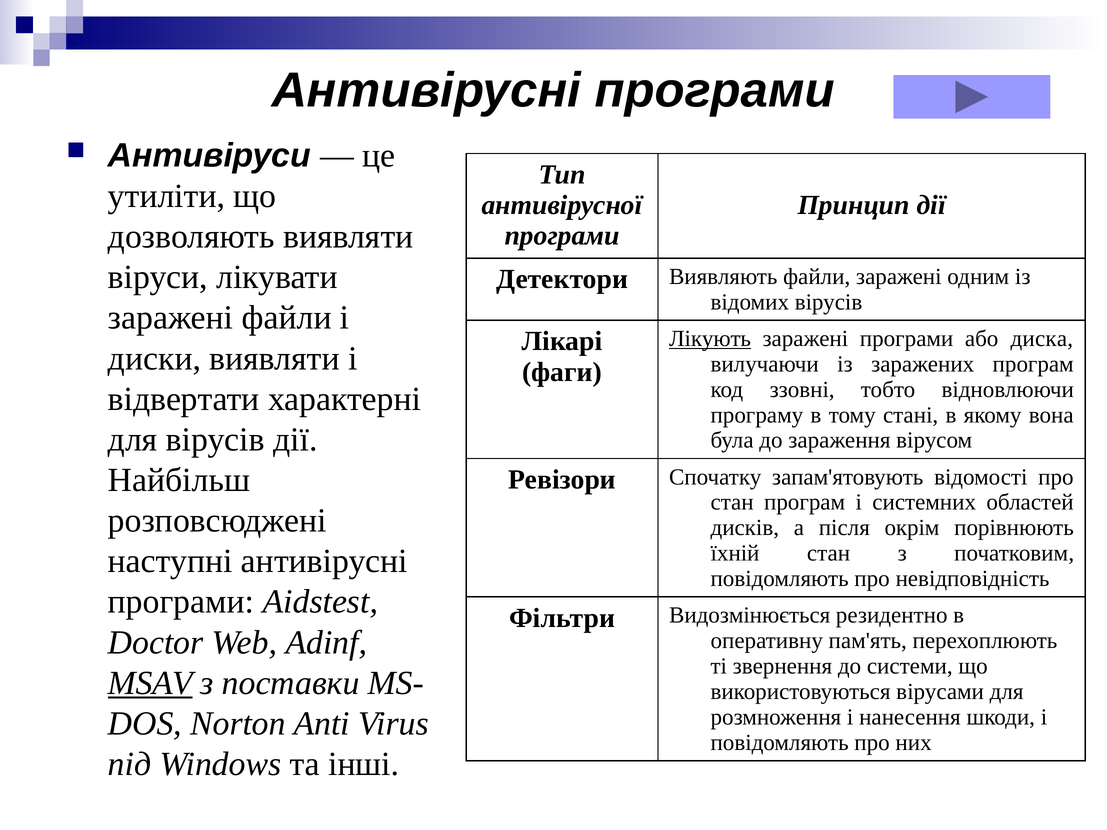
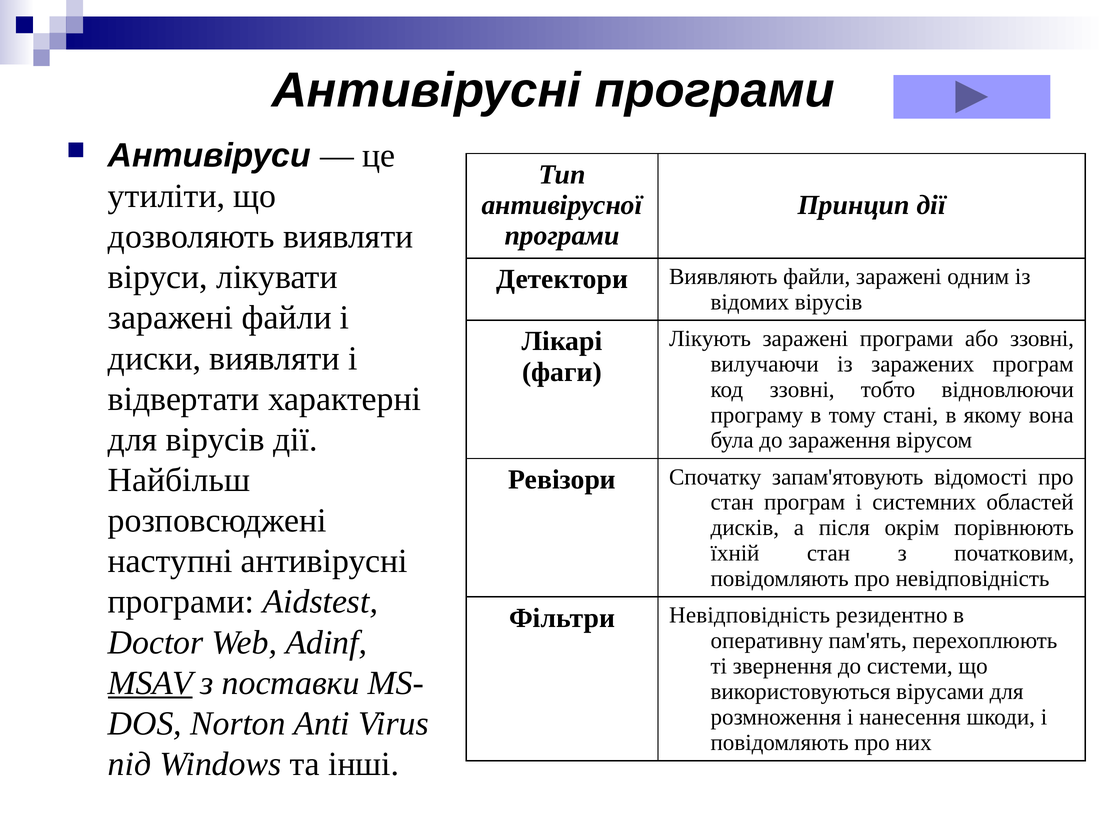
Лікують underline: present -> none (710, 339)
або диска: диска -> ззовні (1042, 339)
Фільтри Видозмінюється: Видозмінюється -> Невідповідність (750, 615)
